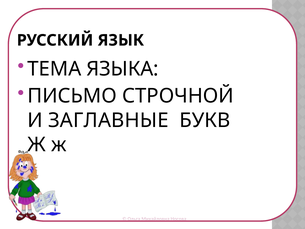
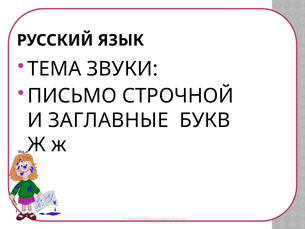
ЯЗЫКА: ЯЗЫКА -> ЗВУКИ (122, 69)
